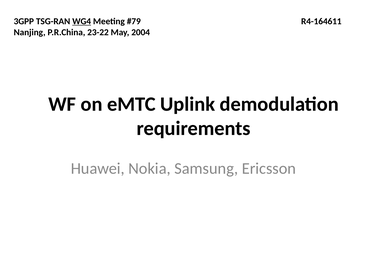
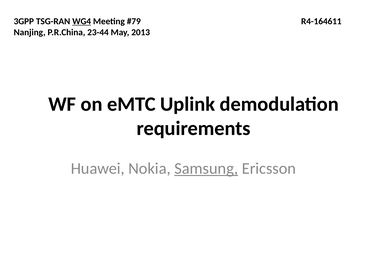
23-22: 23-22 -> 23-44 (98, 32)
2004: 2004 -> 2013 (141, 32)
Samsung underline: none -> present (206, 169)
